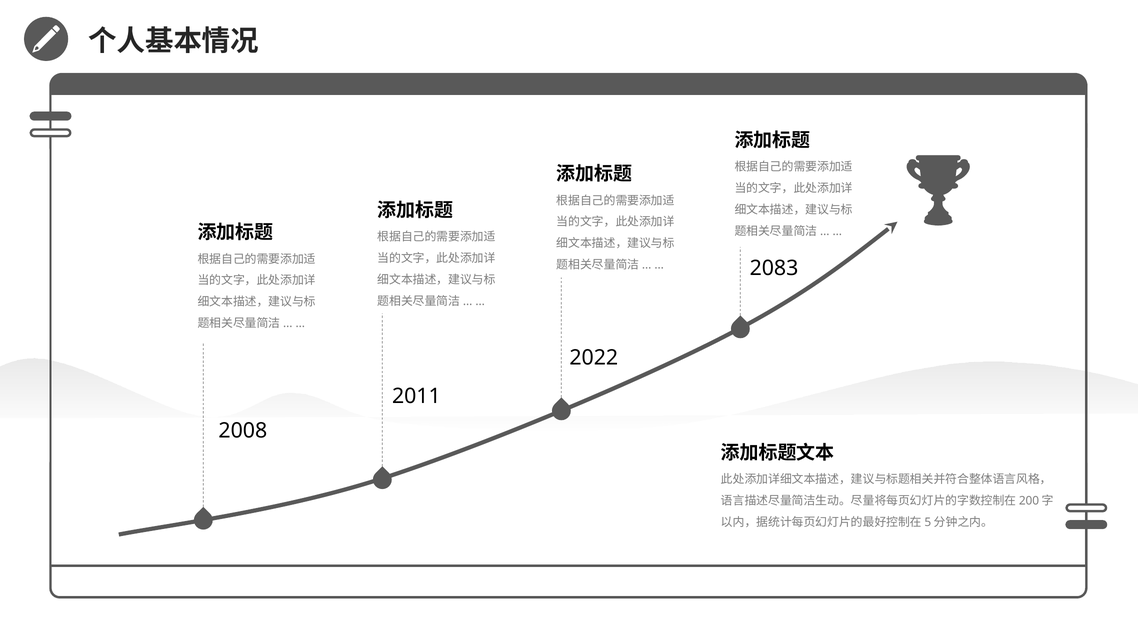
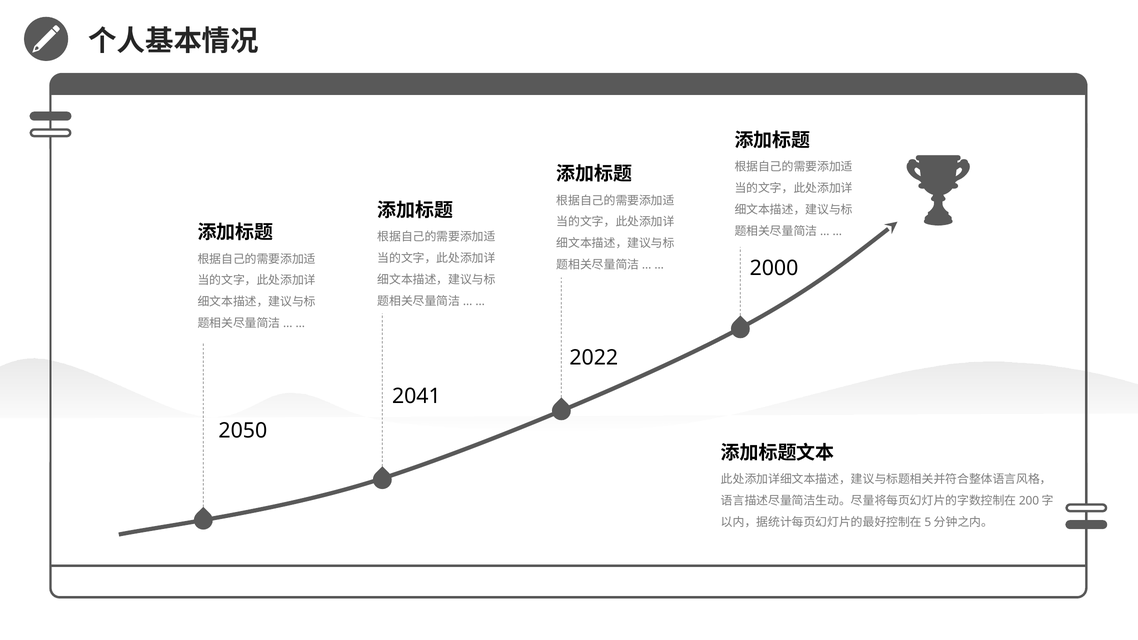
2083: 2083 -> 2000 (774, 268)
2011: 2011 -> 2041 (416, 396)
2008: 2008 -> 2050 (243, 431)
